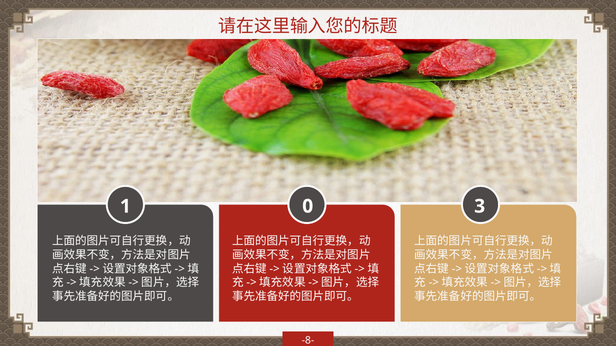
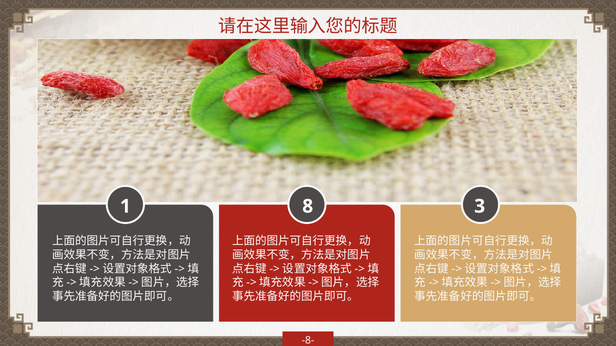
0: 0 -> 8 (308, 207)
